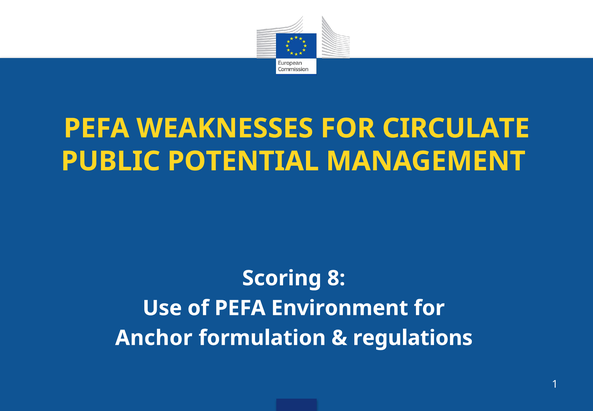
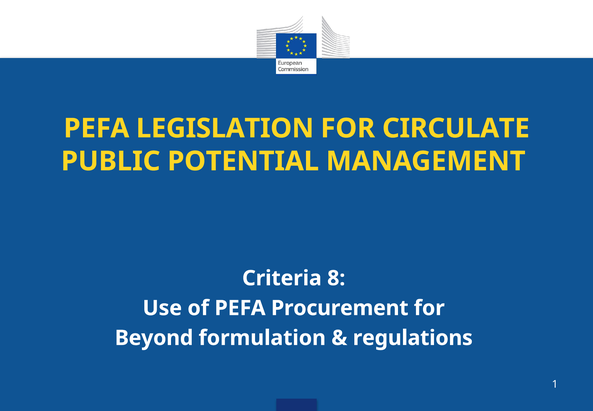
WEAKNESSES: WEAKNESSES -> LEGISLATION (225, 128)
Scoring: Scoring -> Criteria (282, 278)
Environment: Environment -> Procurement (340, 308)
Anchor: Anchor -> Beyond (154, 338)
